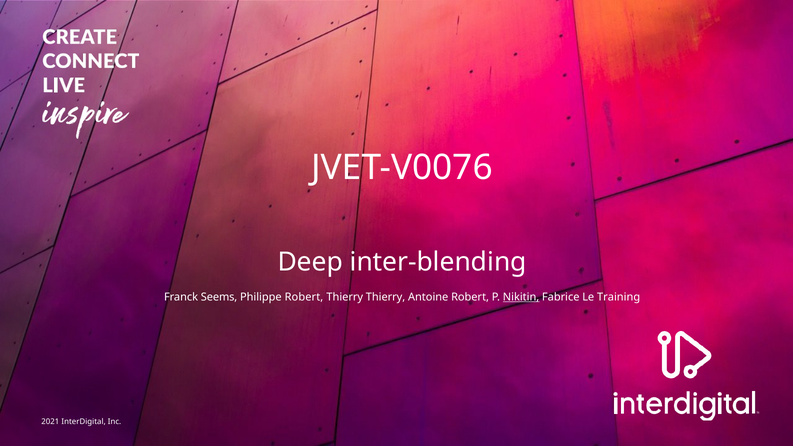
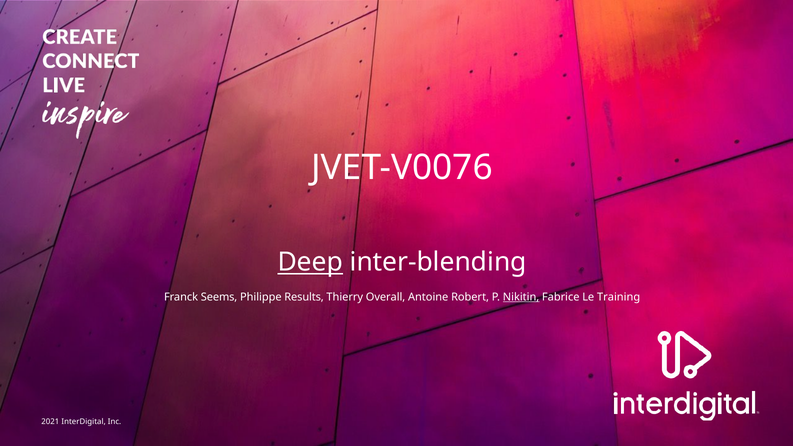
Deep underline: none -> present (310, 262)
Philippe Robert: Robert -> Results (304, 297)
Thierry Thierry: Thierry -> Overall (386, 297)
